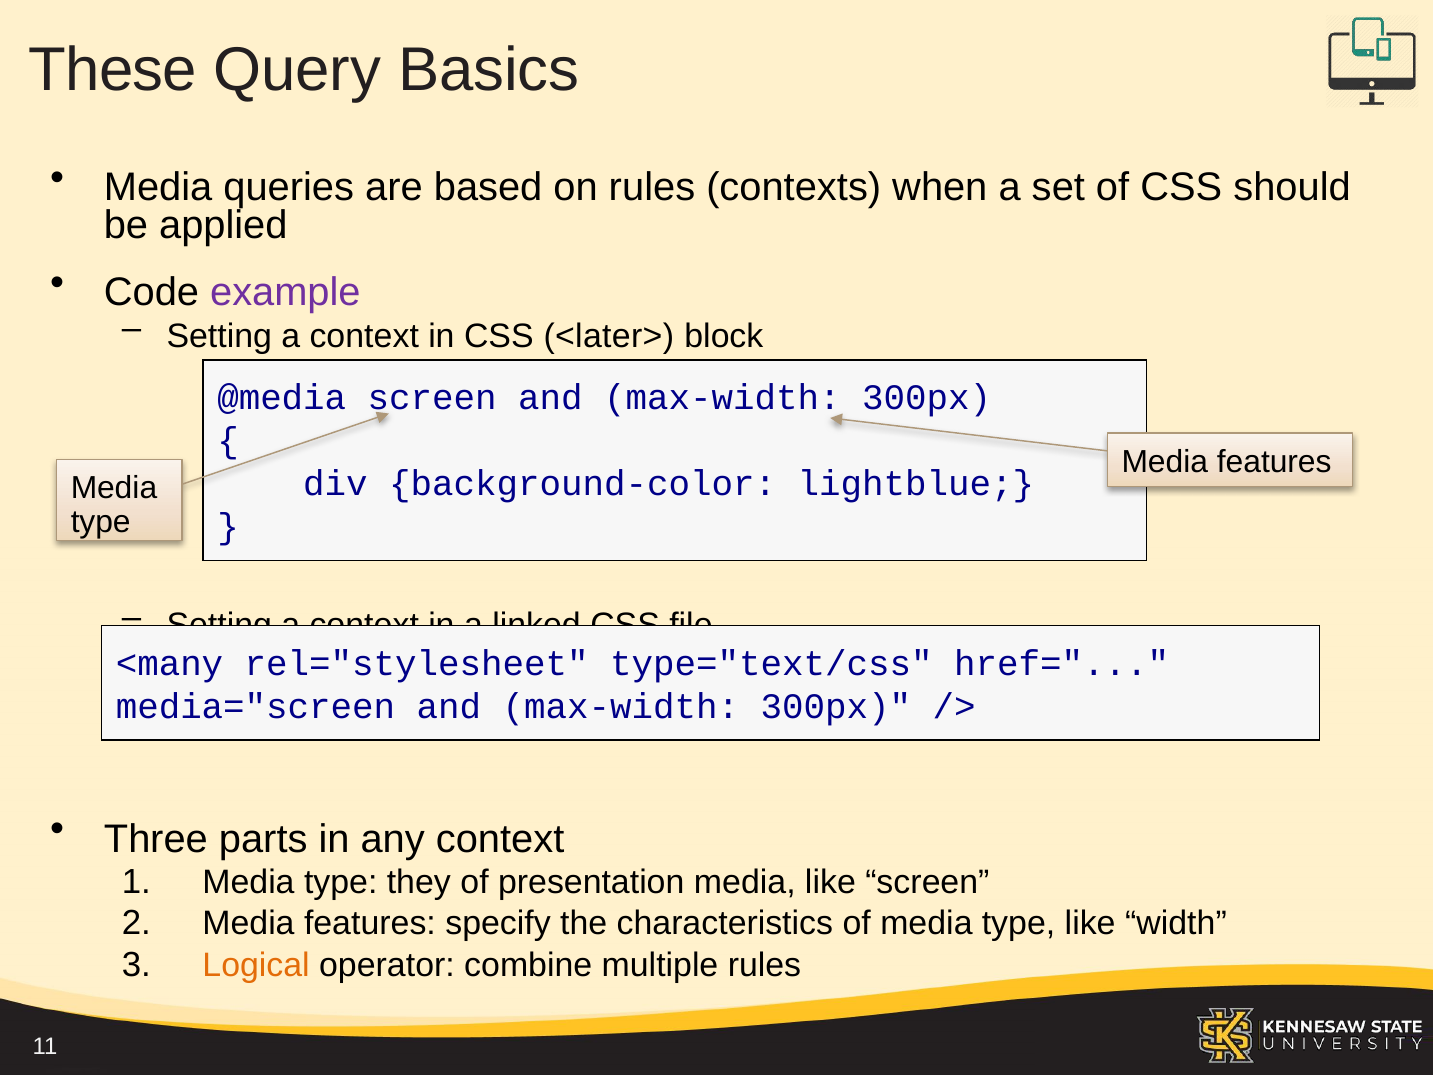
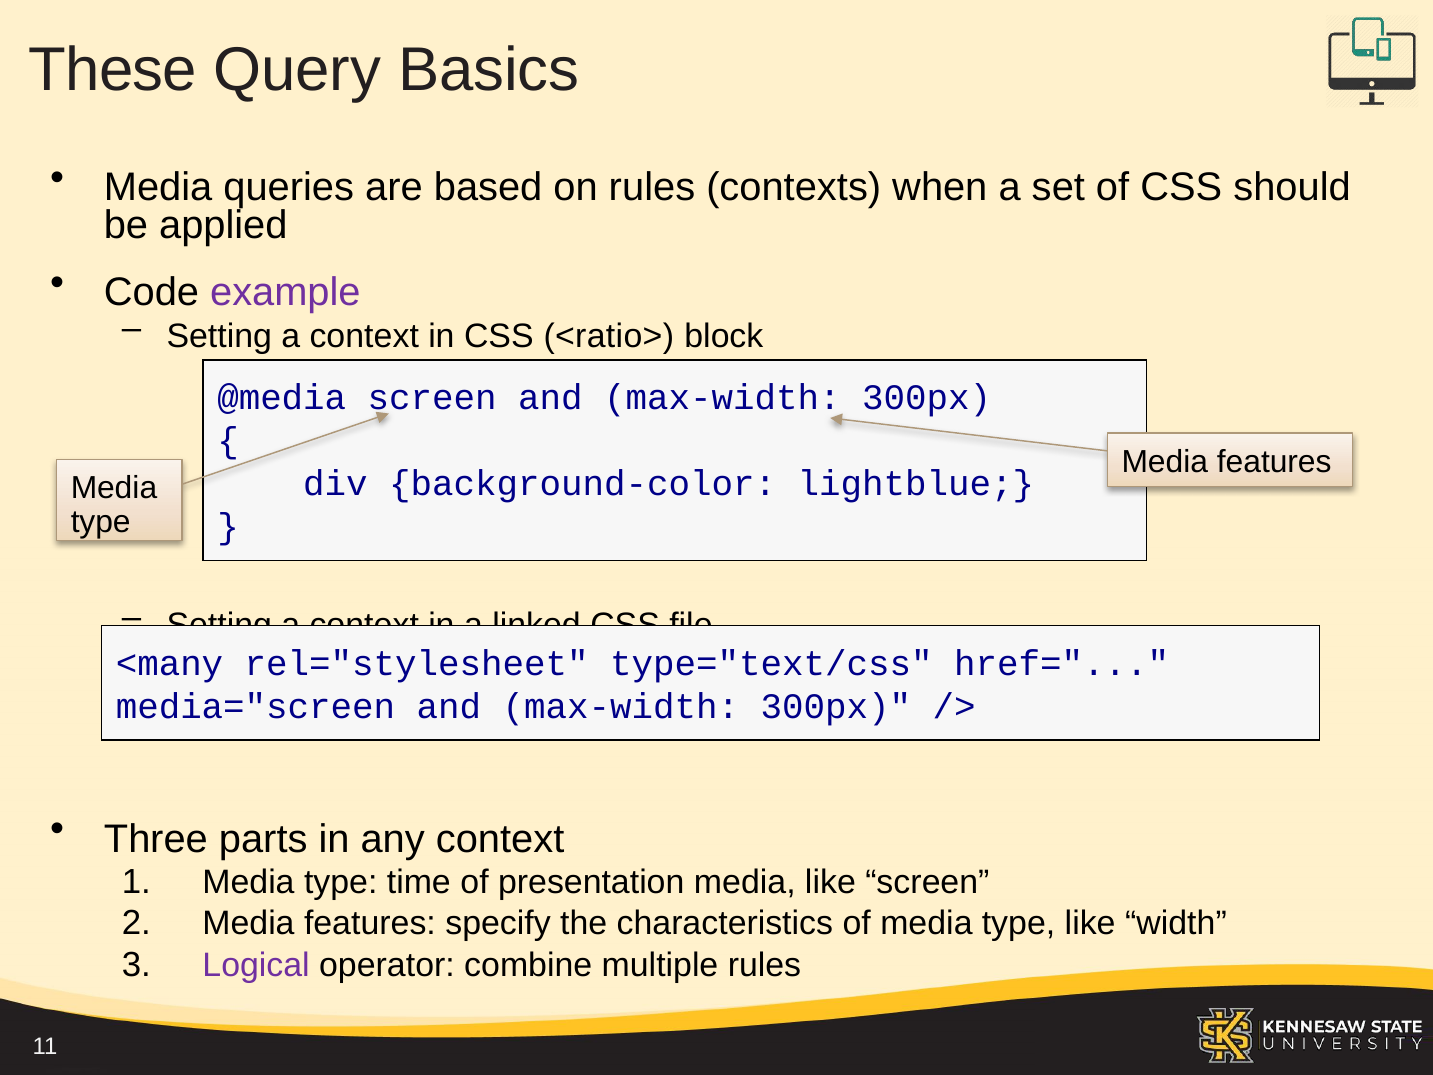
<later>: <later> -> <ratio> (609, 336)
they: they -> time (419, 882)
Logical colour: orange -> purple (256, 965)
